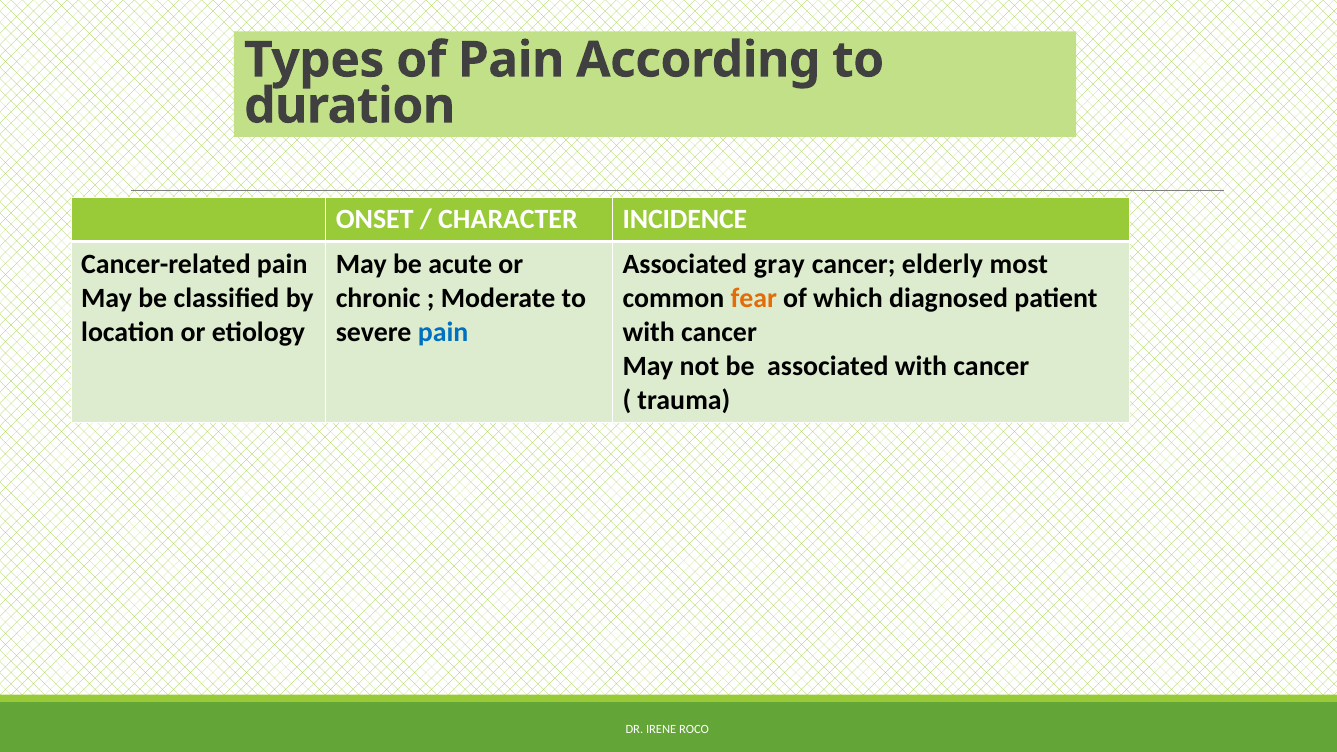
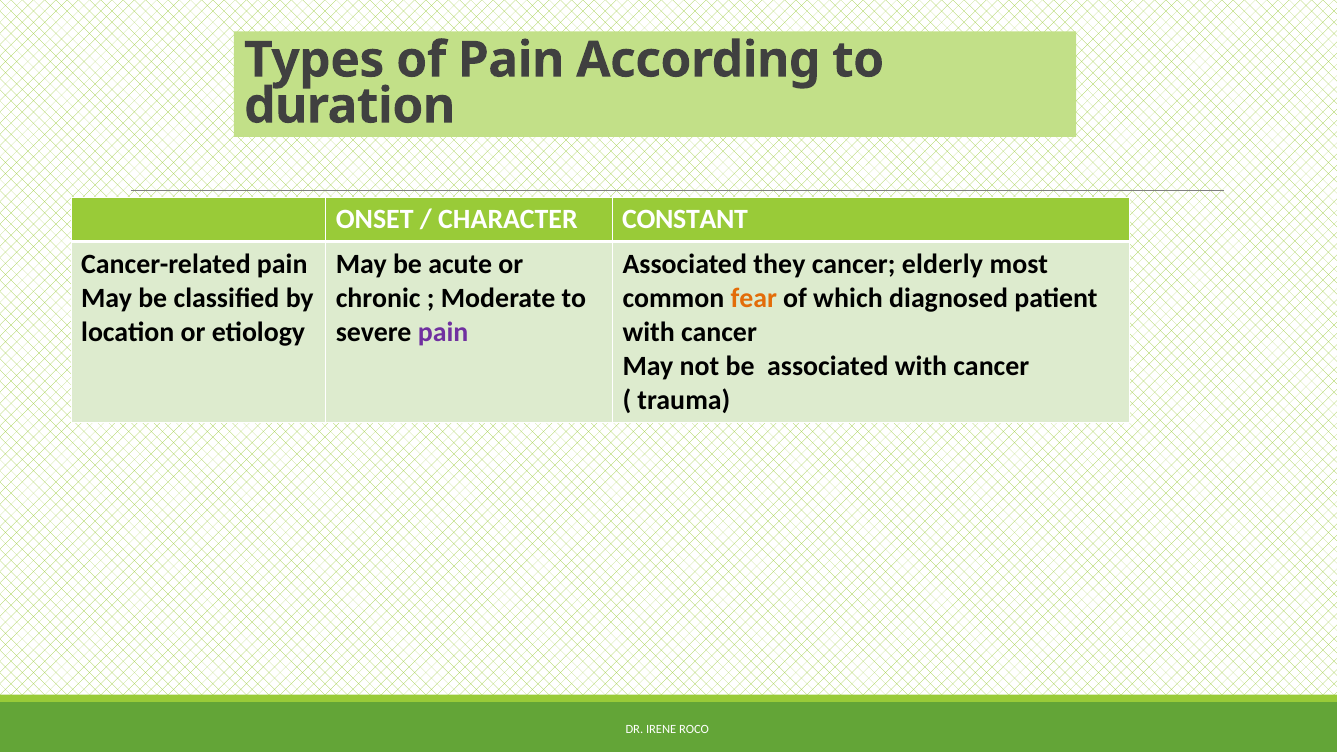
INCIDENCE: INCIDENCE -> CONSTANT (685, 220)
gray: gray -> they (779, 264)
pain colour: blue -> purple (443, 332)
